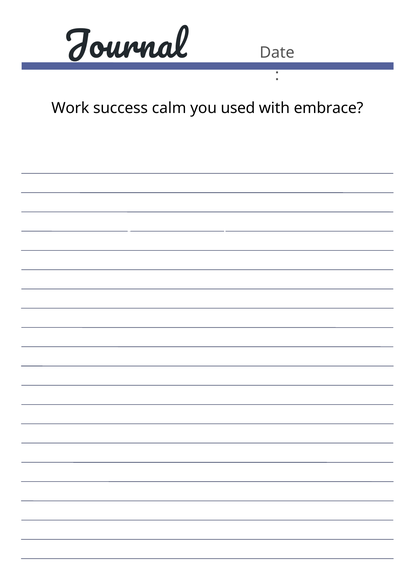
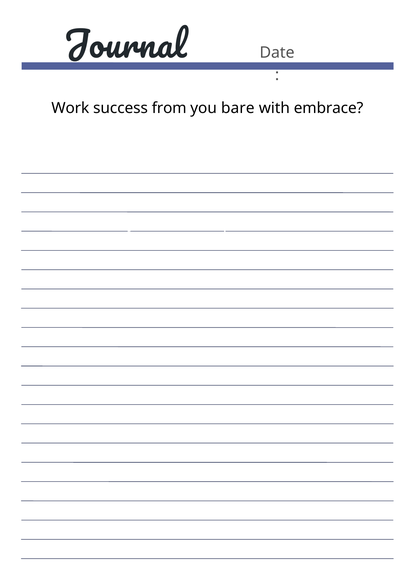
calm: calm -> from (169, 108)
used: used -> bare (238, 108)
